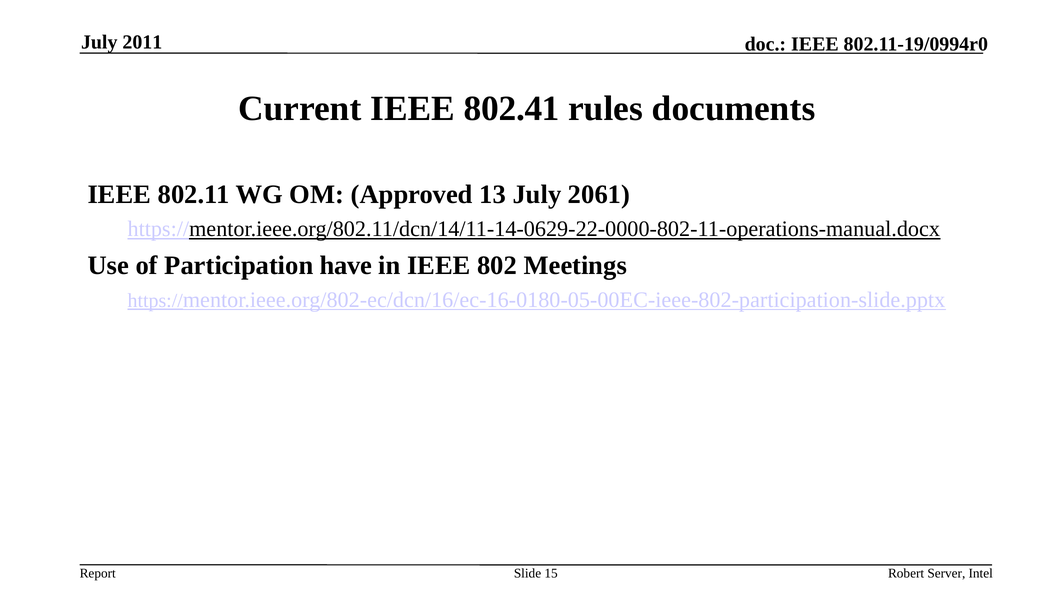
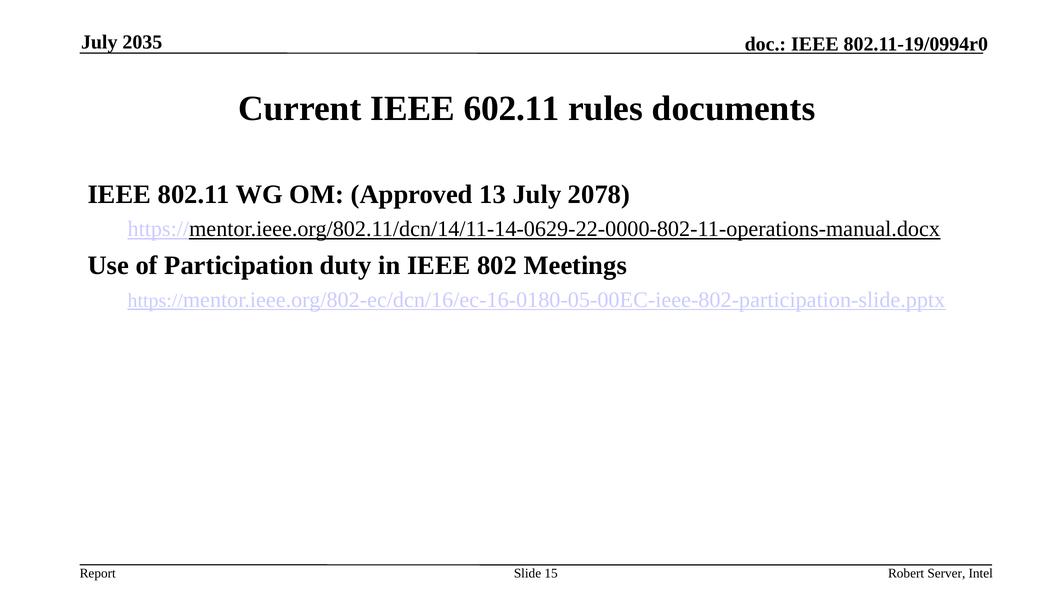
2011: 2011 -> 2035 (142, 42)
802.41: 802.41 -> 602.11 (512, 109)
2061: 2061 -> 2078 (599, 195)
have: have -> duty (346, 265)
